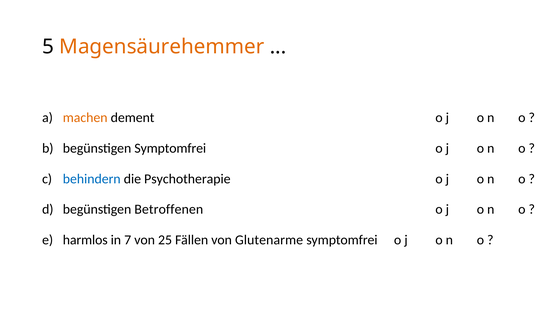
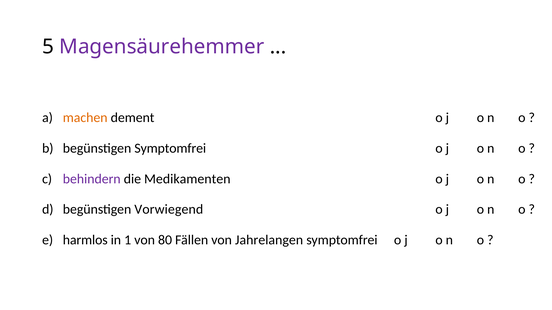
Magensäurehemmer colour: orange -> purple (162, 47)
behindern colour: blue -> purple (92, 179)
Psychotherapie: Psychotherapie -> Medikamenten (187, 179)
Betroffenen: Betroffenen -> Vorwiegend (169, 210)
7: 7 -> 1 (128, 240)
25: 25 -> 80 (165, 240)
Glutenarme: Glutenarme -> Jahrelangen (269, 240)
